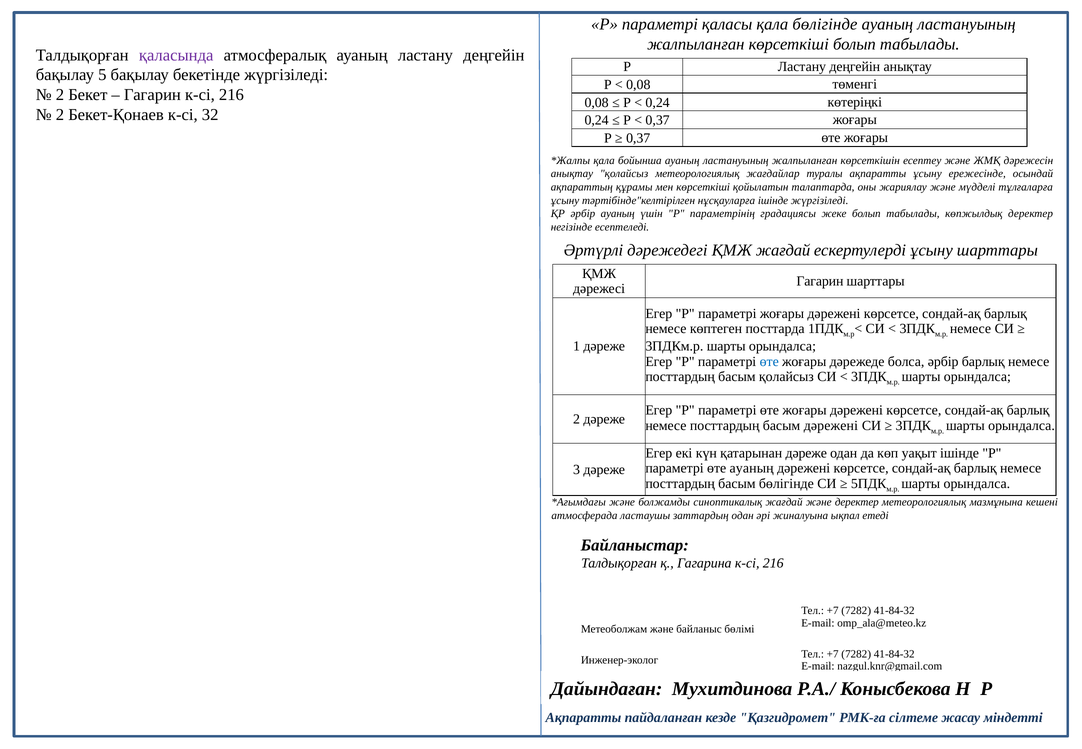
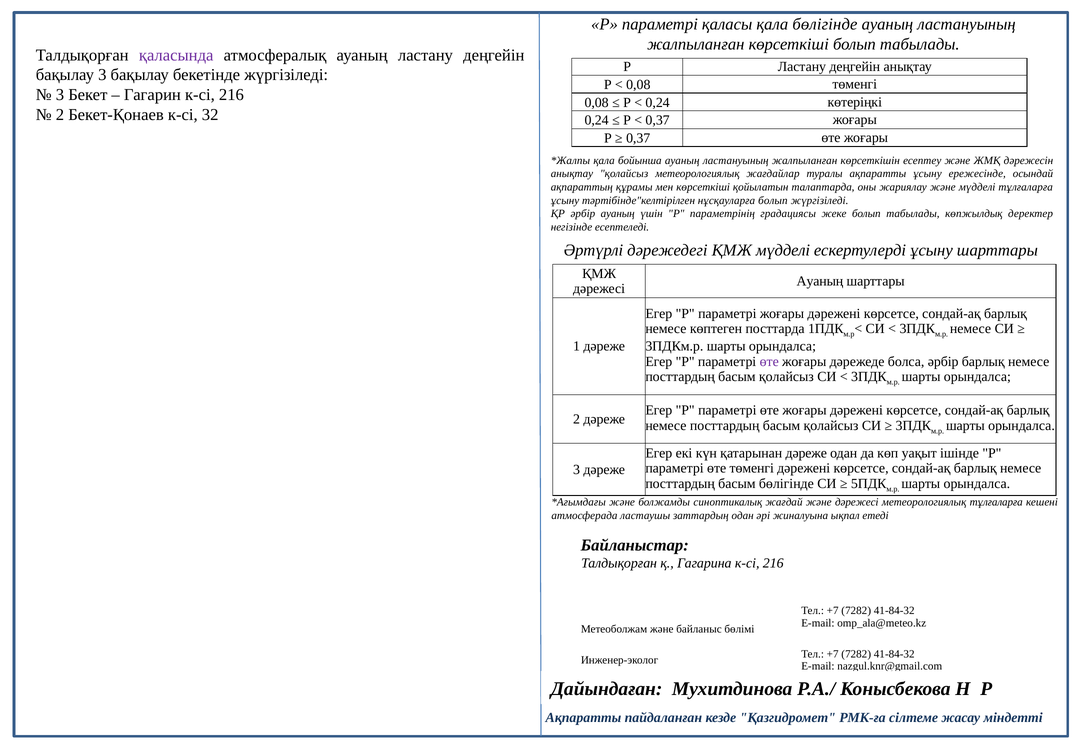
бақылау 5: 5 -> 3 (102, 75)
2: 2 -> 3 (60, 95)
нұсқауларға ішінде: ішінде -> болып (773, 200)
ҚМЖ жағдай: жағдай -> мүдделі (783, 250)
Гагарин: Гагарин -> Ауаның (820, 281)
өте colour: blue -> purple (769, 362)
дәрежені: дәрежені -> қолайсыз (831, 426)
өте ауаның: ауаның -> төменгі (752, 468)
және деректер: деректер -> дәрежесі (857, 502)
метеорологиялық мазмұнына: мазмұнына -> тұлғаларға (996, 502)
